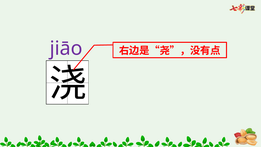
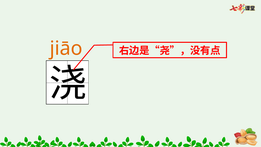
jiāo colour: purple -> orange (66, 48)
